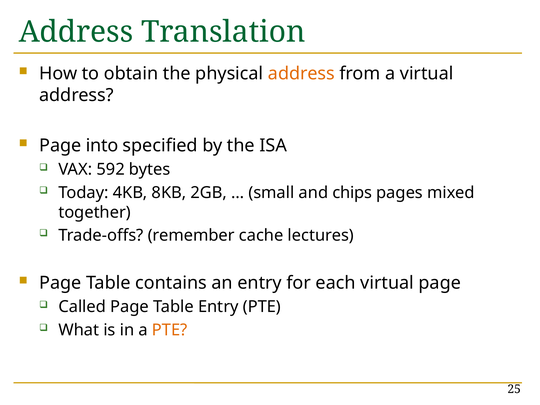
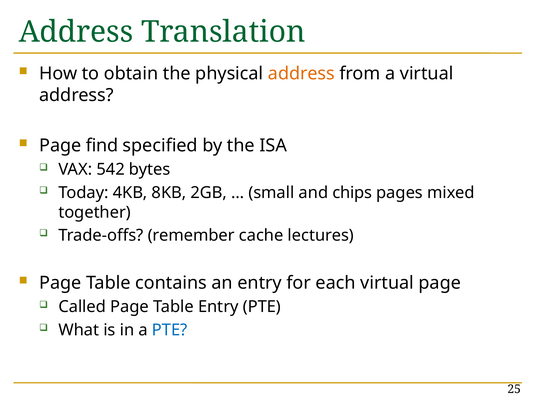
into: into -> find (102, 146)
592: 592 -> 542 (111, 170)
PTE colour: orange -> blue (170, 330)
